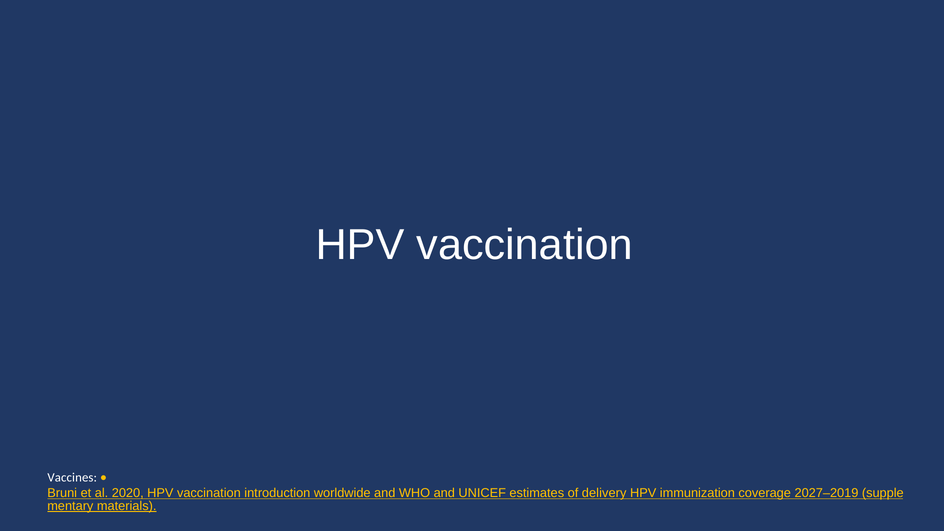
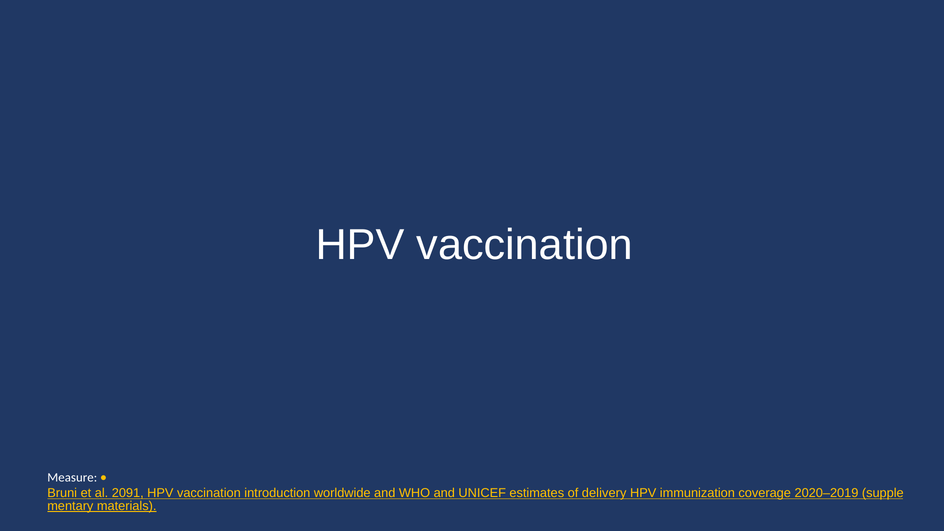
Vaccines: Vaccines -> Measure (72, 477)
2020: 2020 -> 2091 (128, 493)
2027–2019: 2027–2019 -> 2020–2019 (826, 493)
